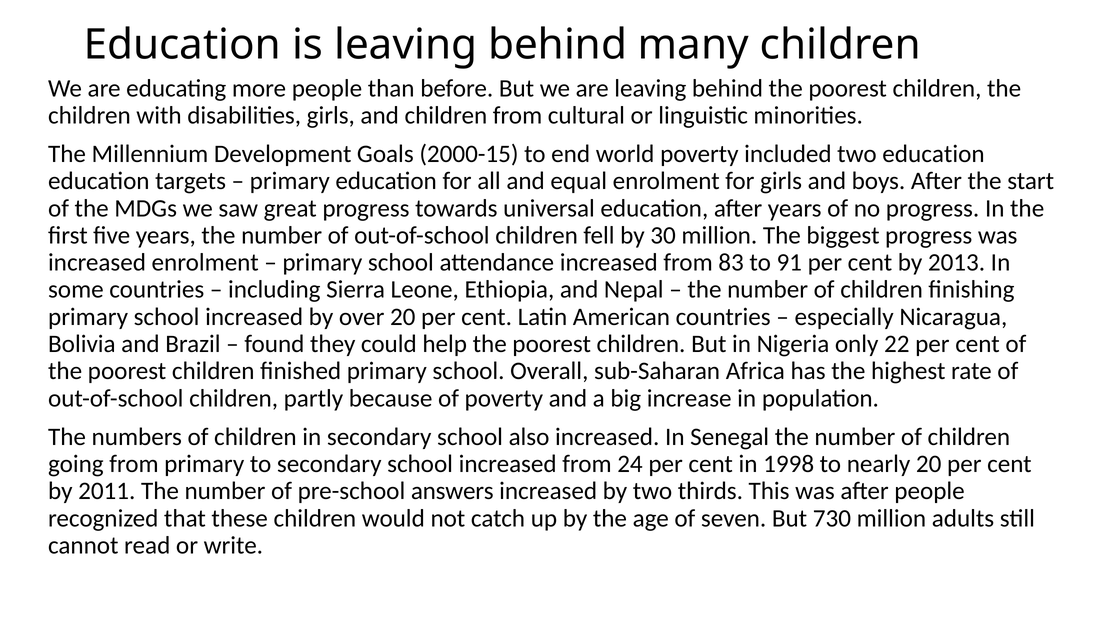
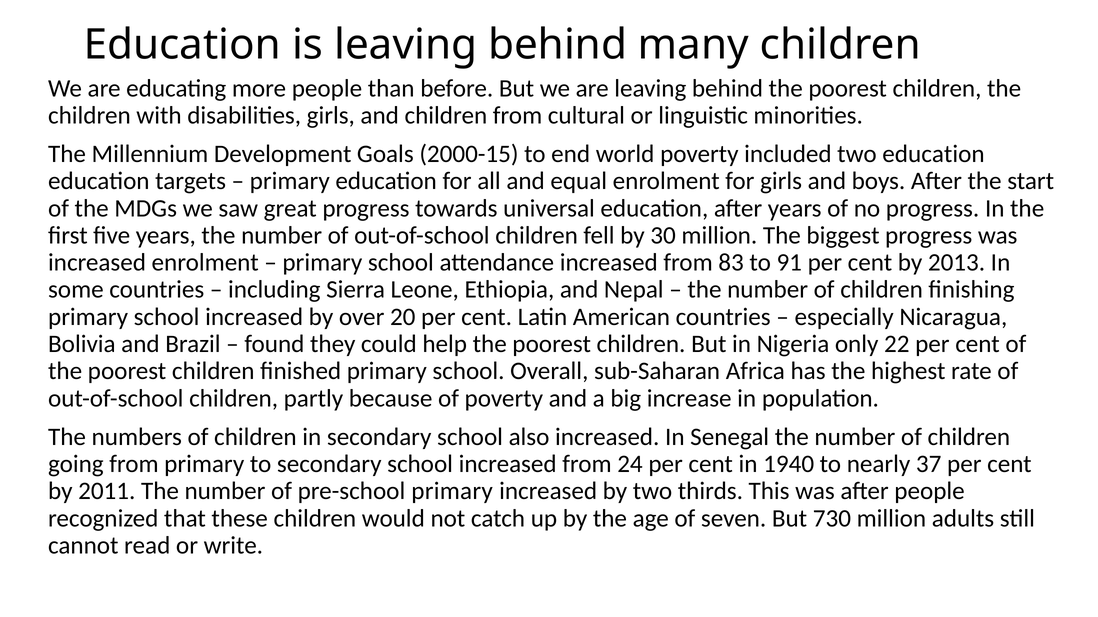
1998: 1998 -> 1940 (789, 464)
nearly 20: 20 -> 37 (929, 464)
pre-school answers: answers -> primary (452, 492)
